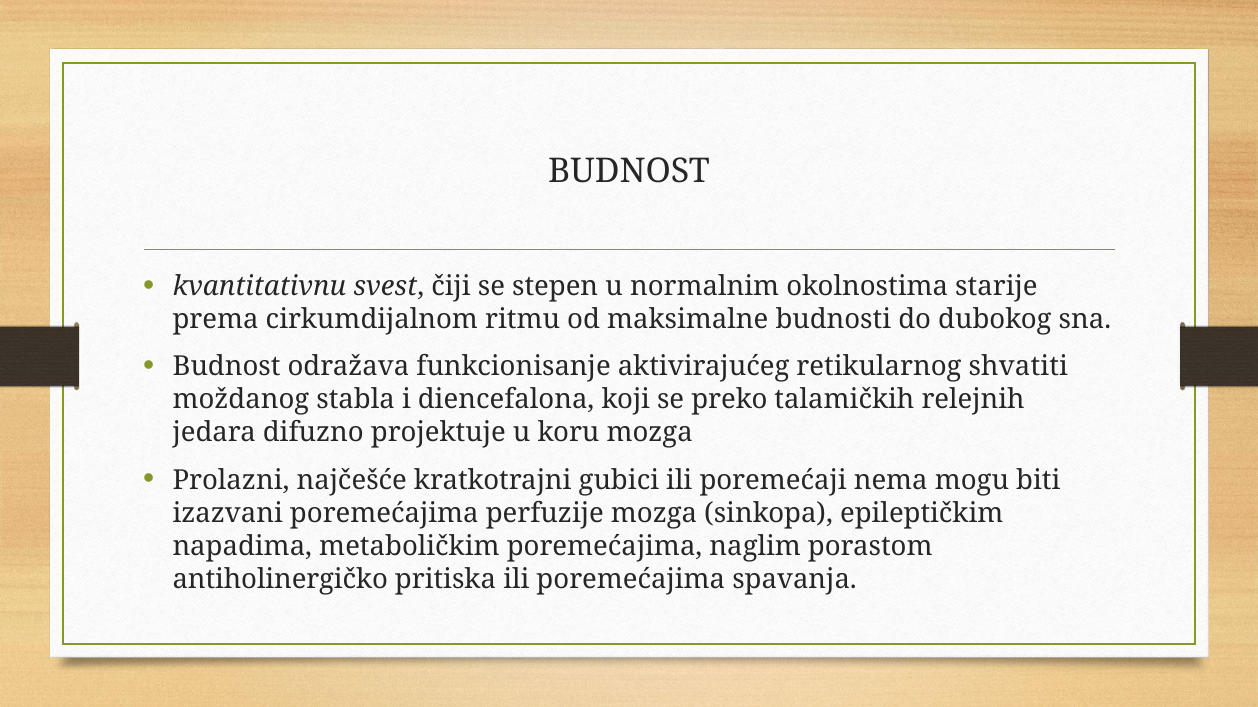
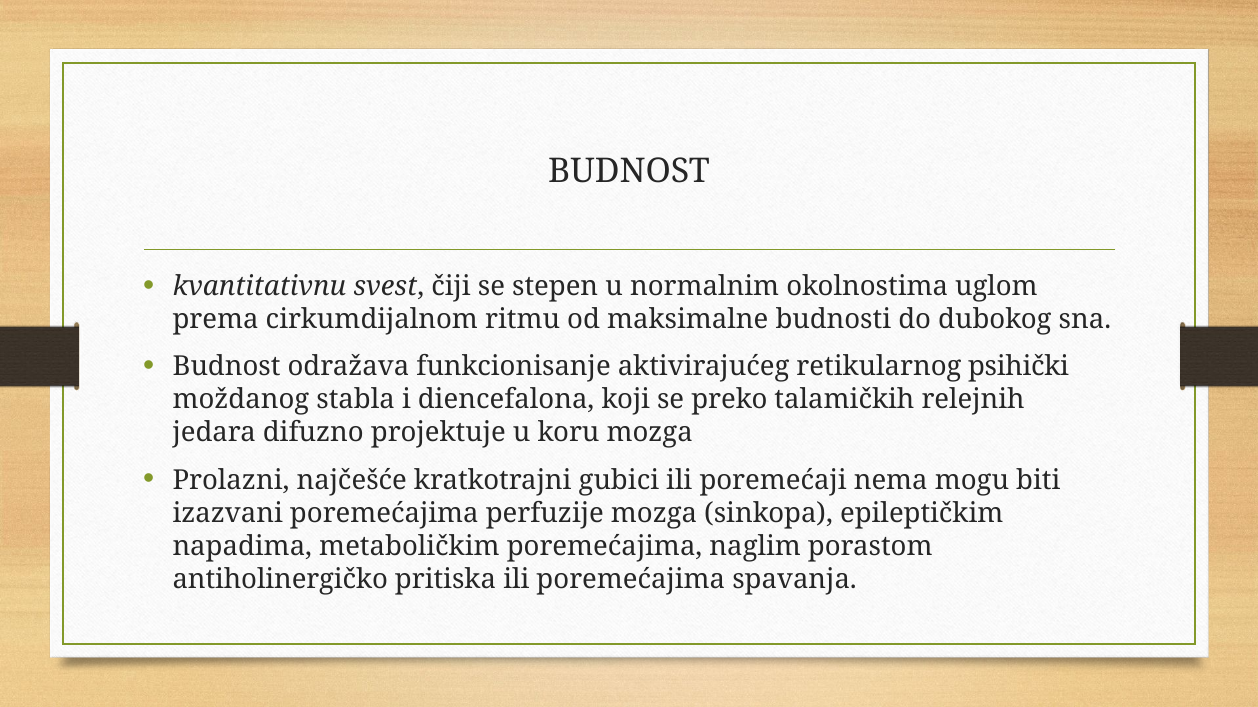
starije: starije -> uglom (996, 287)
shvatiti: shvatiti -> psihički (1019, 367)
